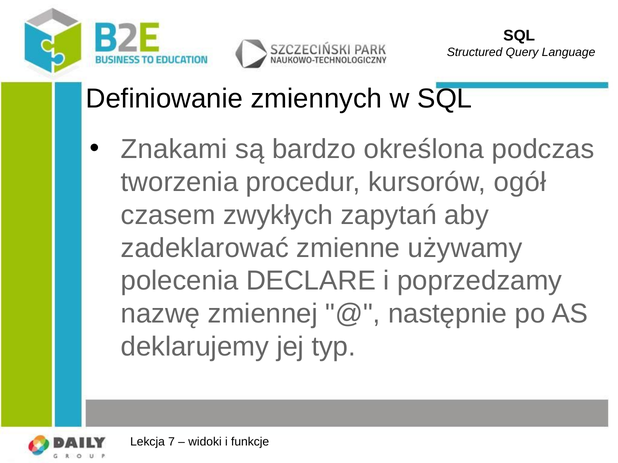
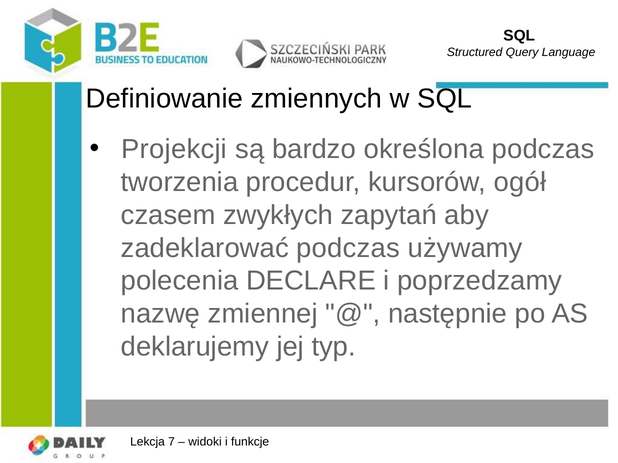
Znakami: Znakami -> Projekcji (174, 149)
zadeklarować zmienne: zmienne -> podczas (348, 248)
